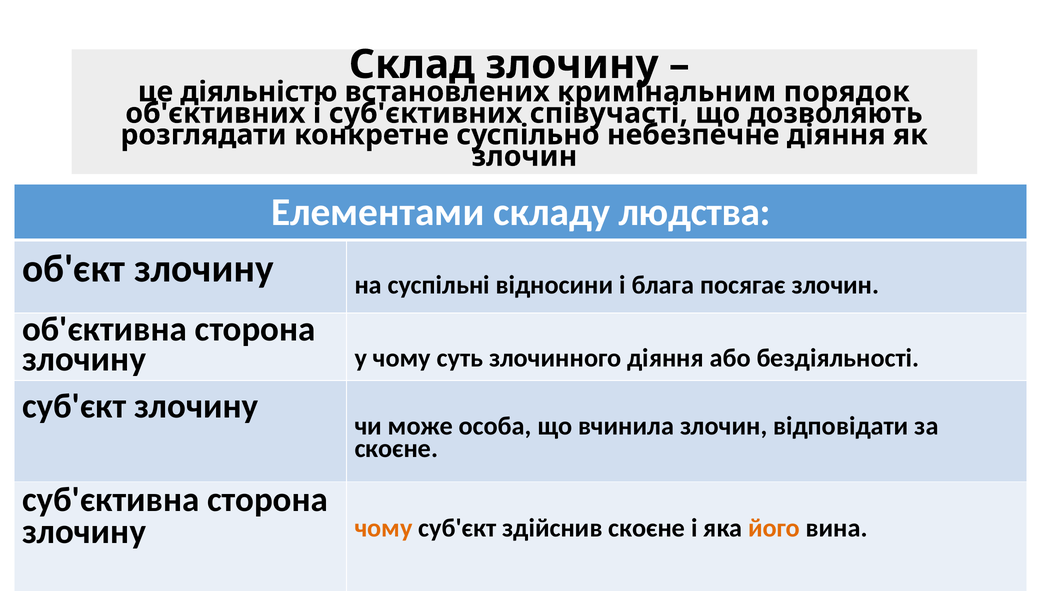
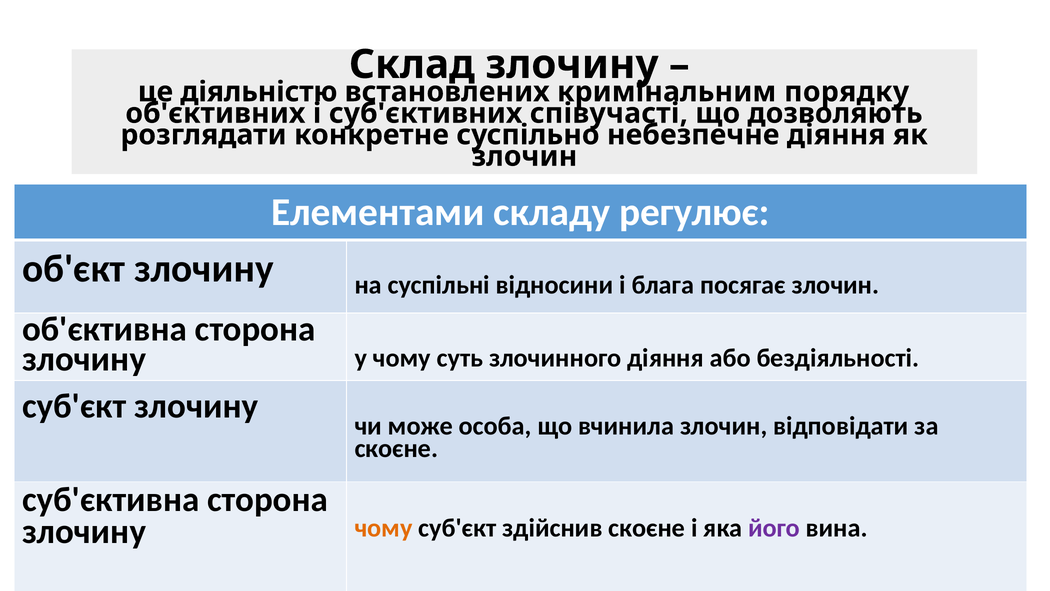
порядок: порядок -> порядку (847, 92)
людства: людства -> регулює (694, 212)
його colour: orange -> purple (774, 528)
